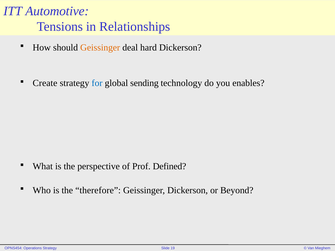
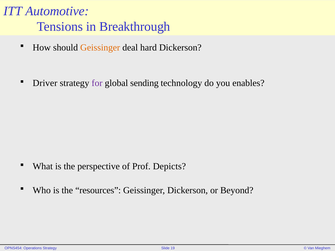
Relationships: Relationships -> Breakthrough (135, 27)
Create: Create -> Driver (45, 83)
for colour: blue -> purple (97, 83)
Defined: Defined -> Depicts (169, 167)
therefore: therefore -> resources (98, 190)
